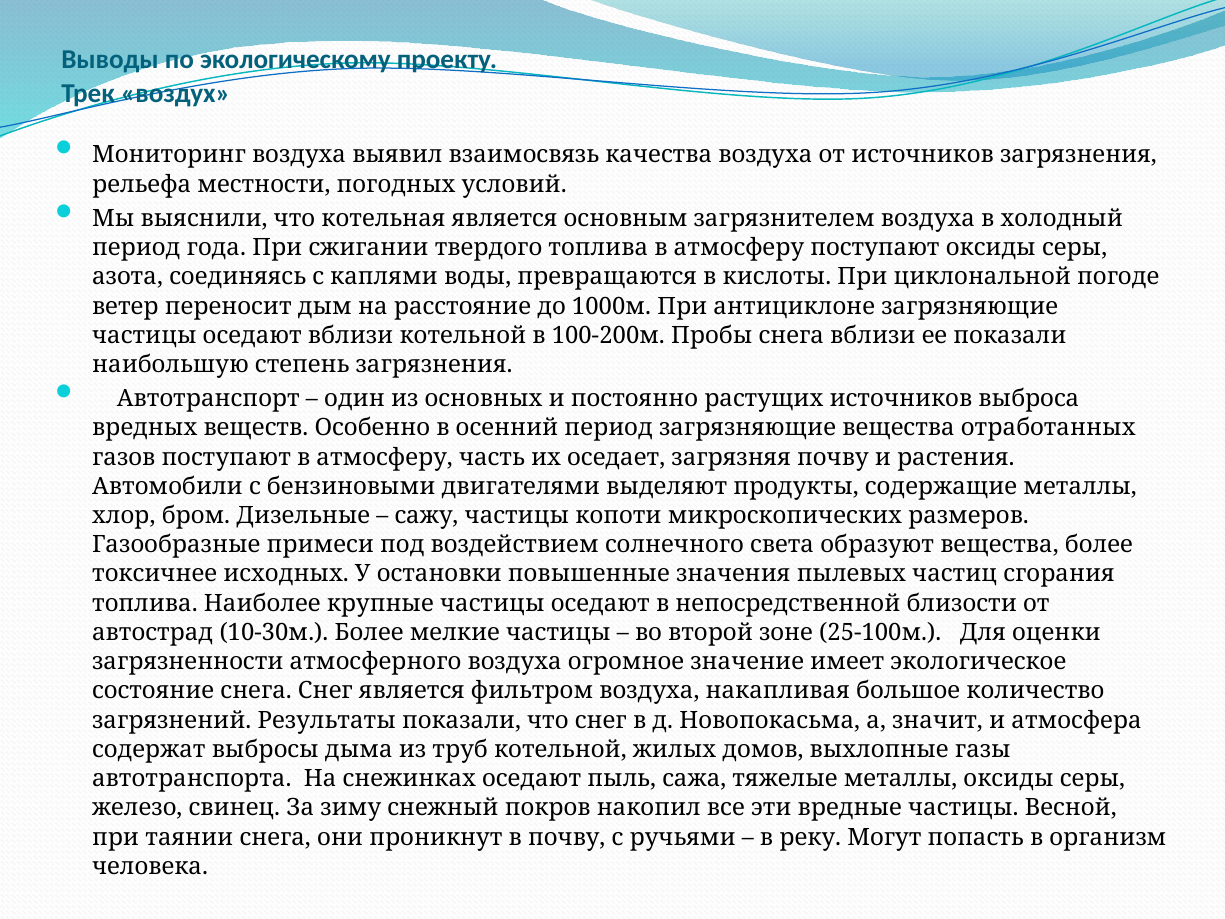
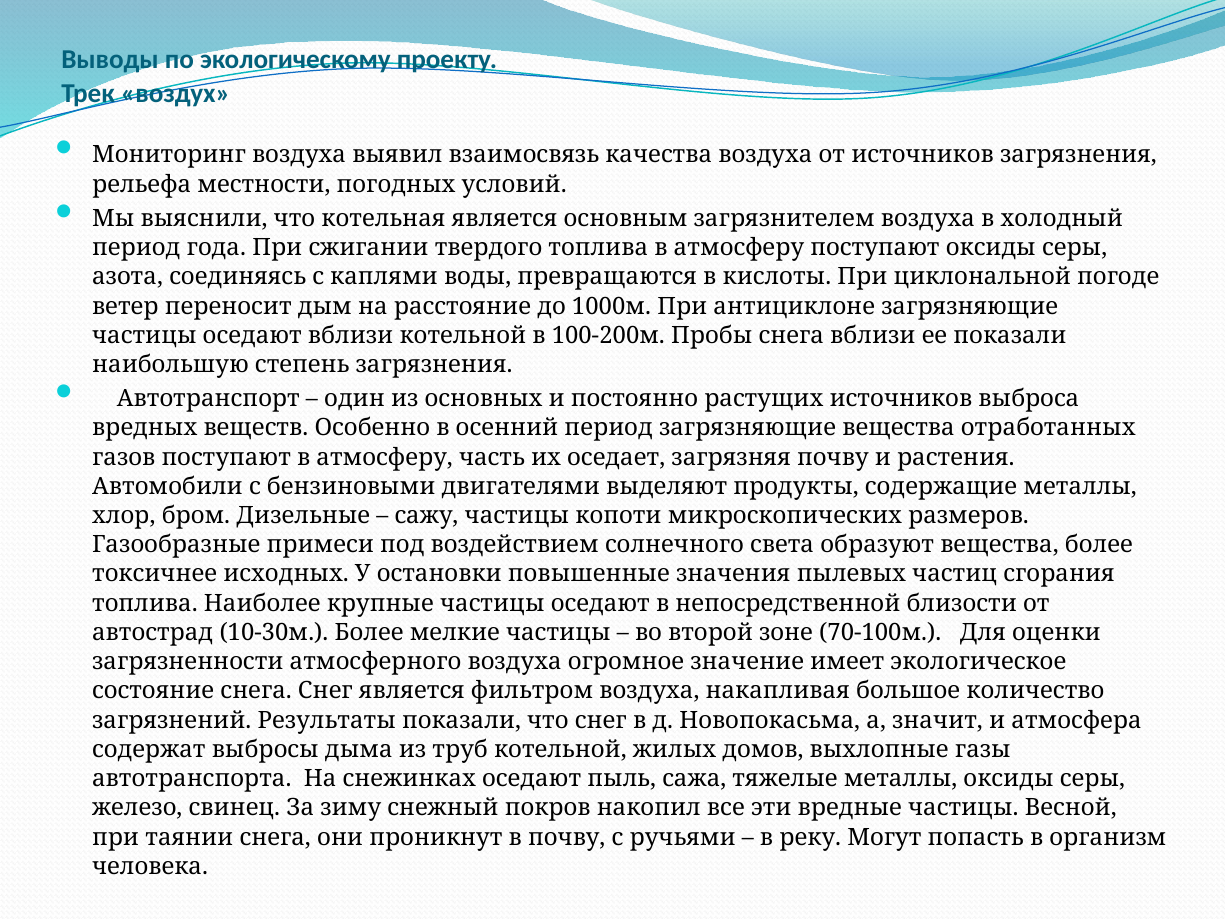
25-100м: 25-100м -> 70-100м (880, 632)
